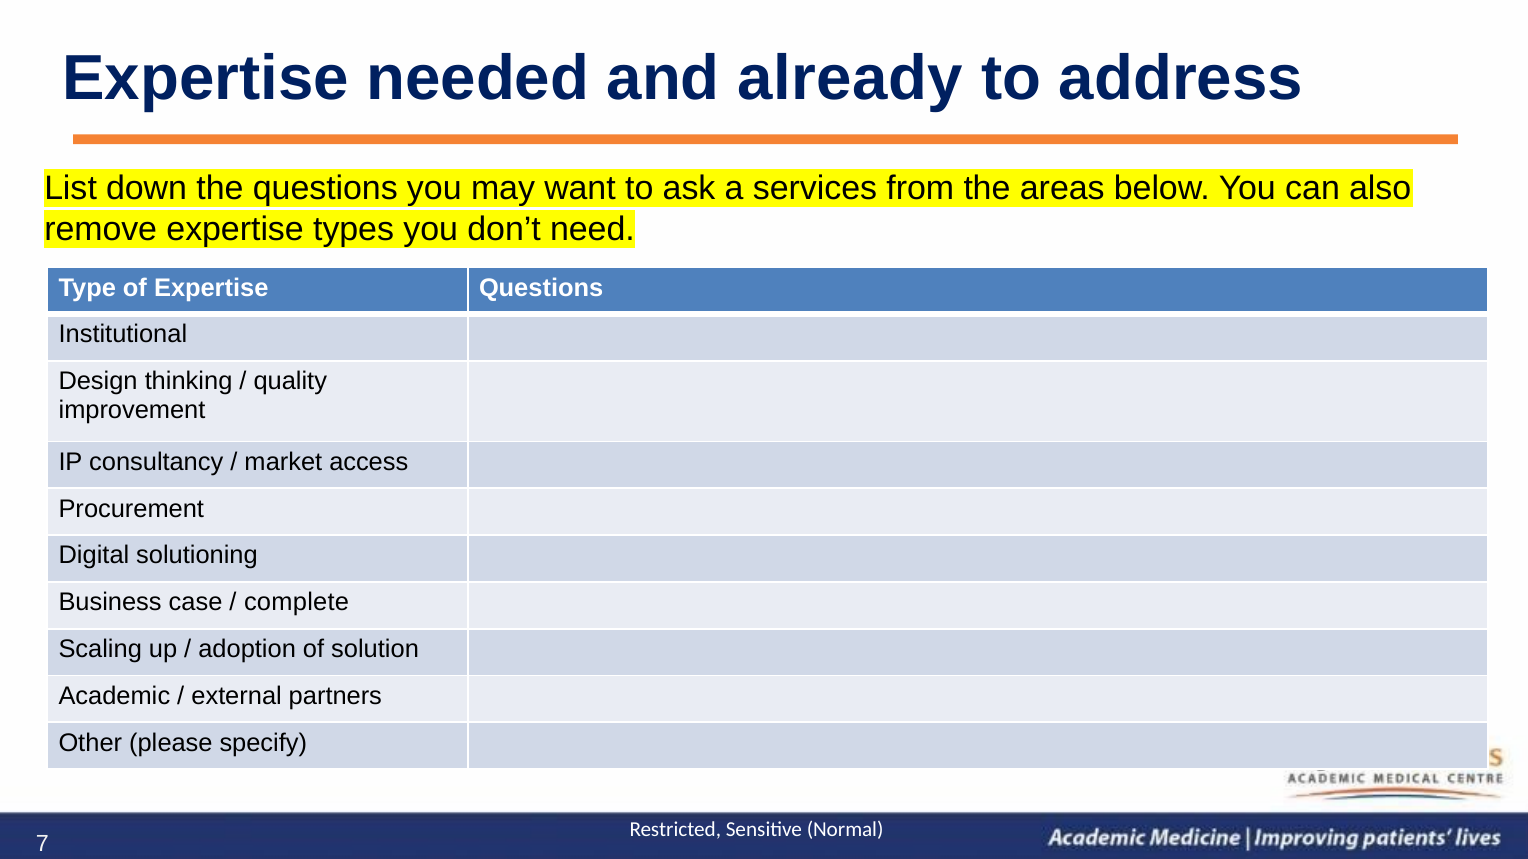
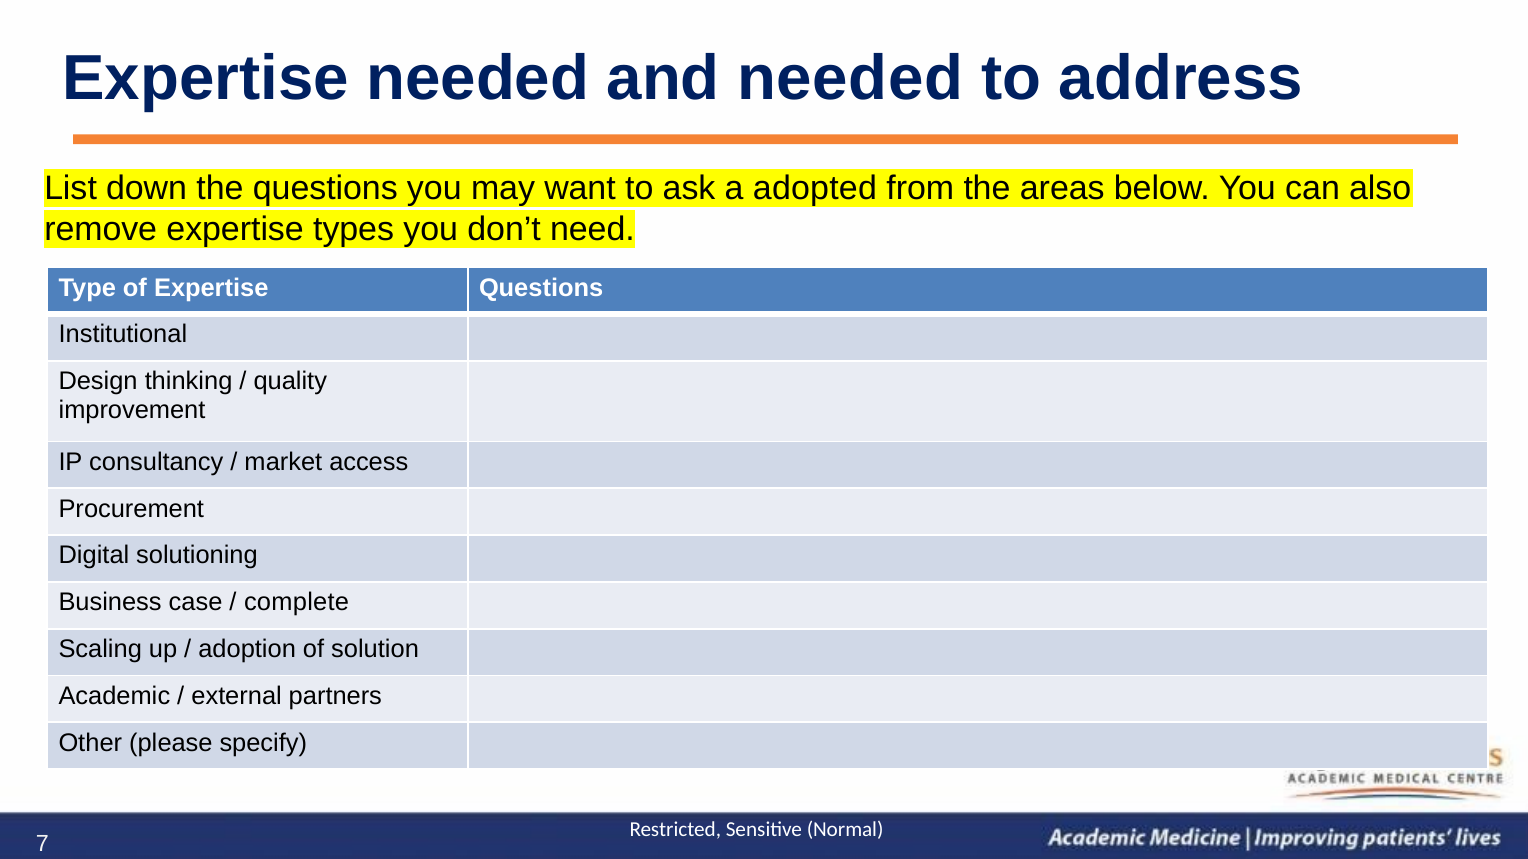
and already: already -> needed (850, 79)
services: services -> adopted (815, 189)
